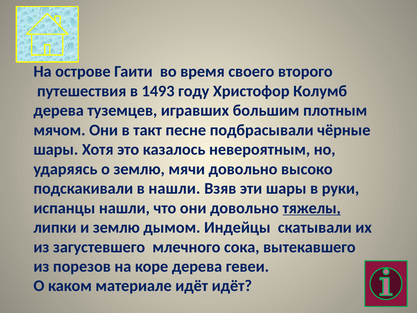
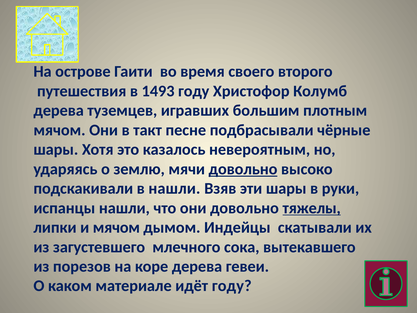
довольно underline: none -> present (243, 169)
и землю: землю -> мячом (116, 227)
идёт идёт: идёт -> году (232, 286)
